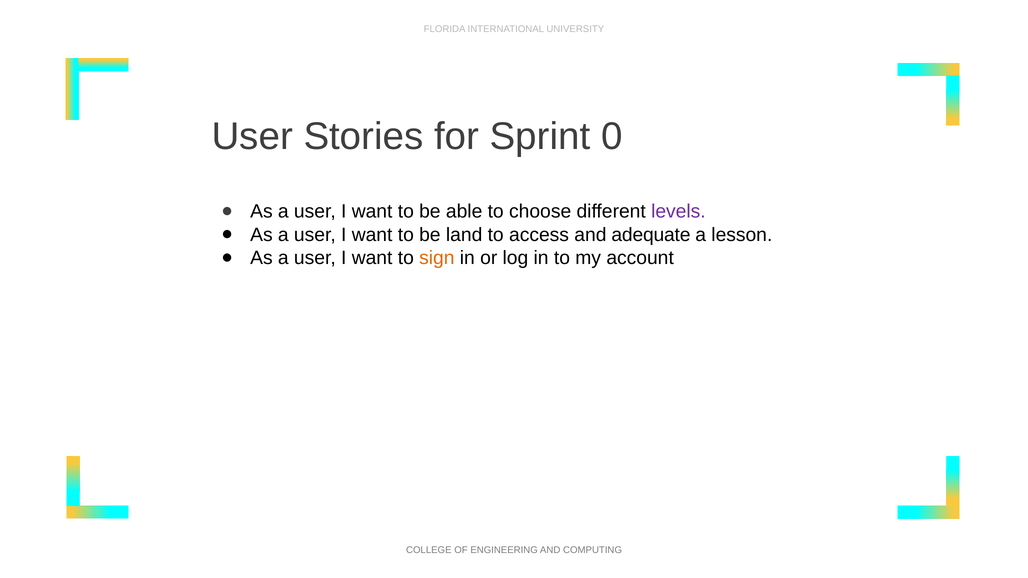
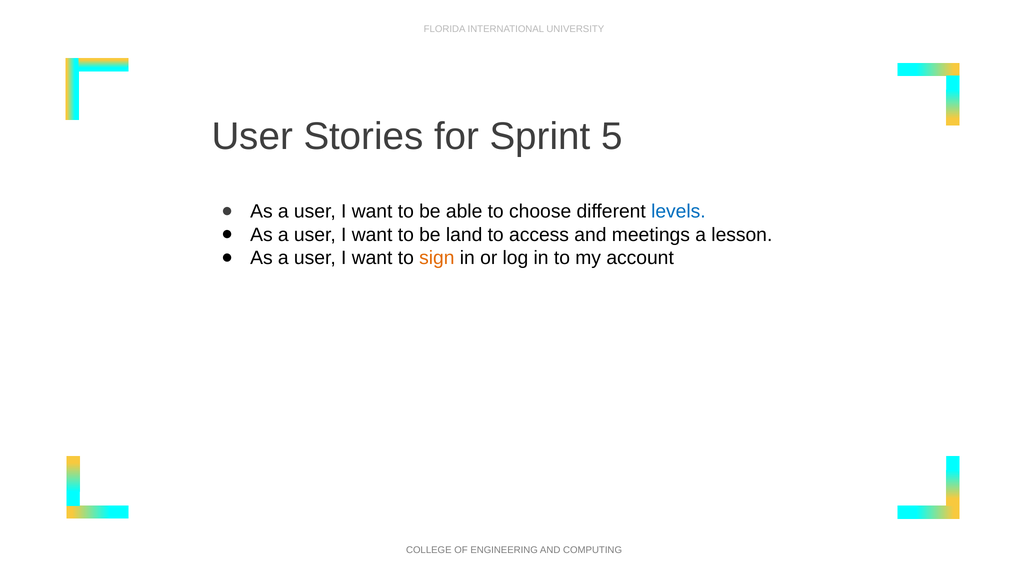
0: 0 -> 5 (612, 136)
levels colour: purple -> blue (678, 212)
adequate: adequate -> meetings (651, 235)
